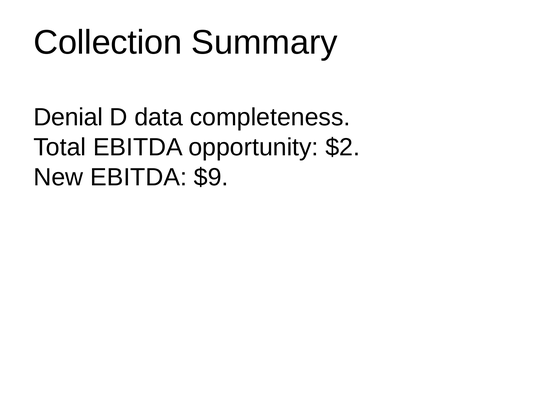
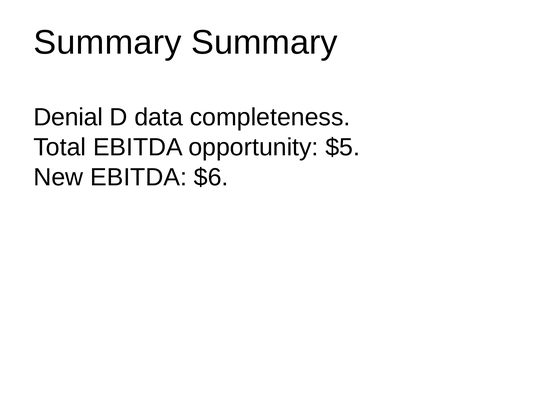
Collection: Collection -> Summary (108, 43)
$2: $2 -> $5 (343, 147)
$9: $9 -> $6 (211, 177)
